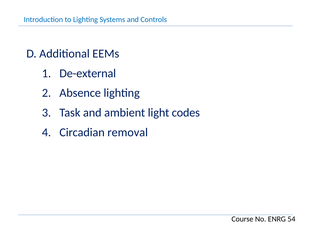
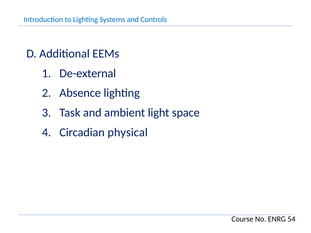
codes: codes -> space (186, 113)
removal: removal -> physical (128, 133)
